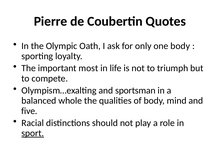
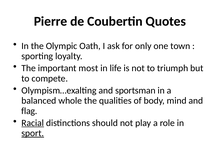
one body: body -> town (180, 46)
five: five -> flag (29, 111)
Racial underline: none -> present (33, 123)
